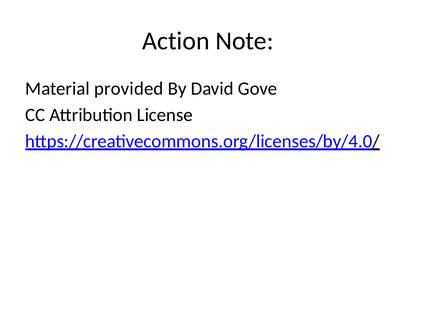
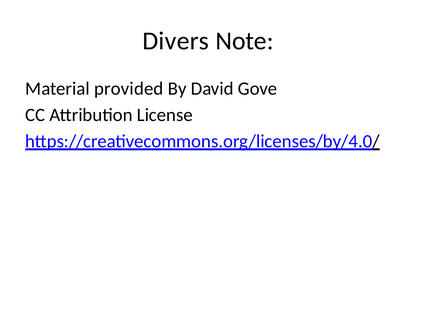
Action: Action -> Divers (176, 41)
